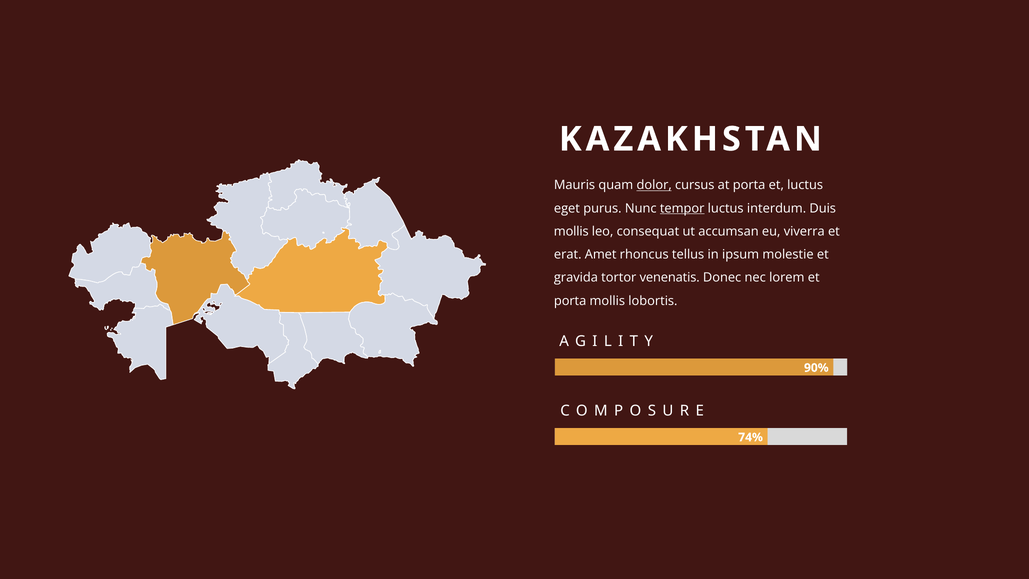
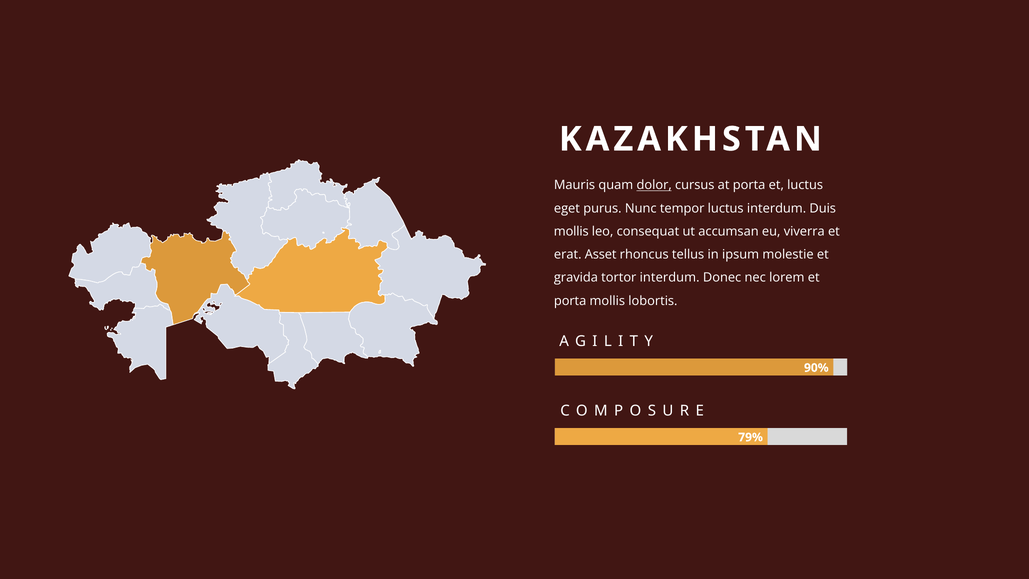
tempor underline: present -> none (682, 208)
Amet: Amet -> Asset (601, 254)
tortor venenatis: venenatis -> interdum (670, 278)
74%: 74% -> 79% (751, 437)
